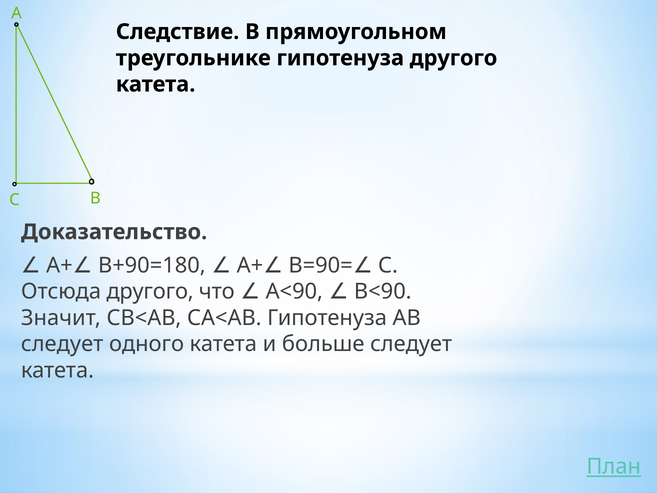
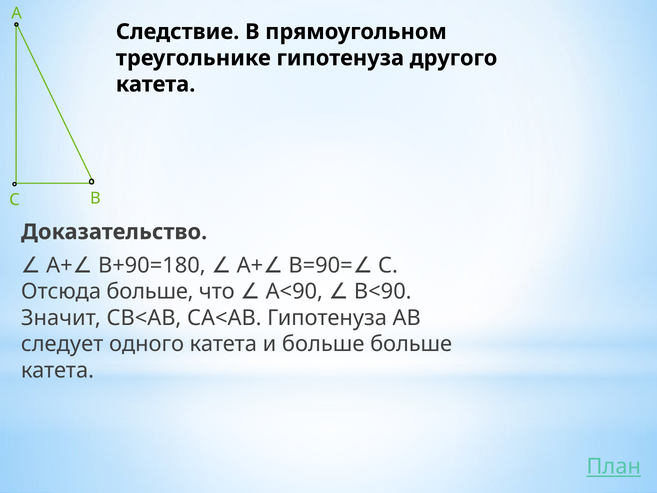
Отсюда другого: другого -> больше (150, 291)
больше следует: следует -> больше (411, 344)
